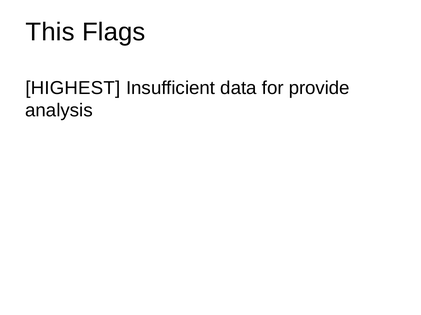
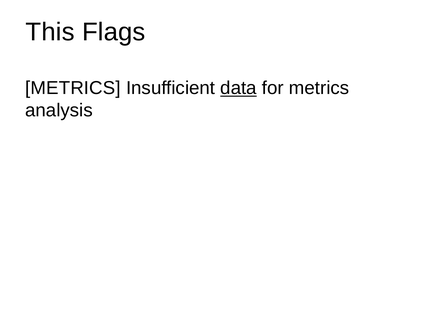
HIGHEST: HIGHEST -> METRICS (73, 88)
data underline: none -> present (239, 88)
for provide: provide -> metrics (319, 88)
